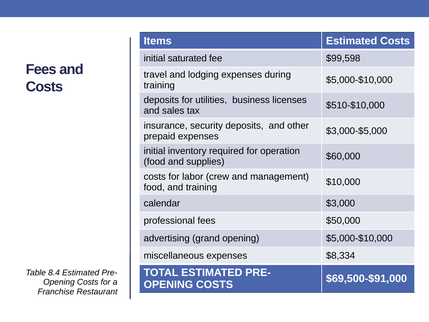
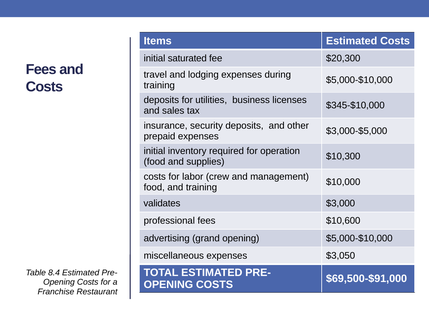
$99,598: $99,598 -> $20,300 (343, 58)
$510-$10,000: $510-$10,000 -> $345-$10,000 (355, 105)
$60,000: $60,000 -> $10,300 (343, 156)
calendar: calendar -> validates (162, 203)
$50,000: $50,000 -> $10,600 (343, 221)
$8,334: $8,334 -> $3,050 (341, 255)
